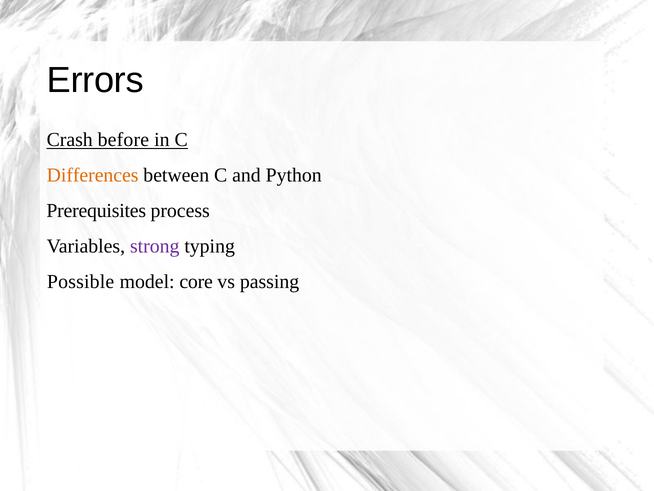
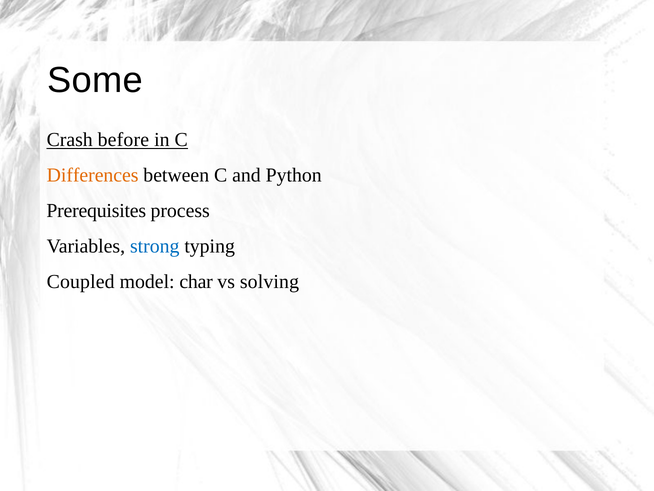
Errors: Errors -> Some (95, 80)
strong colour: purple -> blue (155, 246)
Possible: Possible -> Coupled (81, 281)
core: core -> char (196, 281)
passing: passing -> solving (269, 281)
